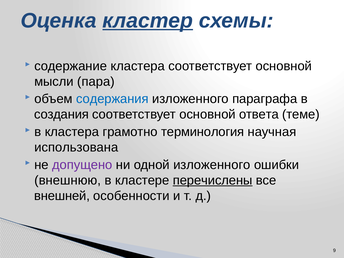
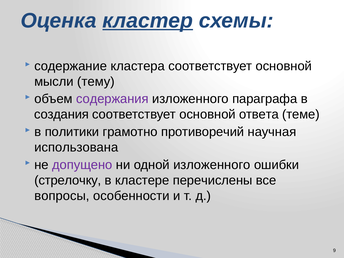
пара: пара -> тему (96, 82)
содержания colour: blue -> purple (112, 99)
в кластера: кластера -> политики (72, 132)
терминология: терминология -> противоречий (203, 132)
внешнюю: внешнюю -> стрелочку (68, 180)
перечислены underline: present -> none (213, 180)
внешней: внешней -> вопросы (62, 196)
